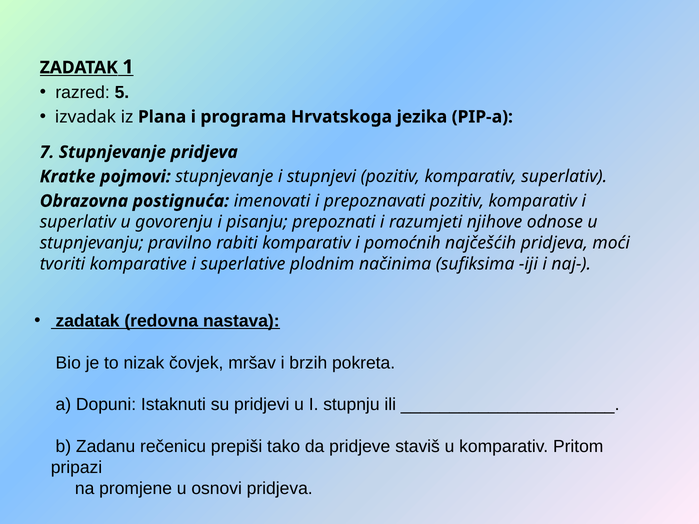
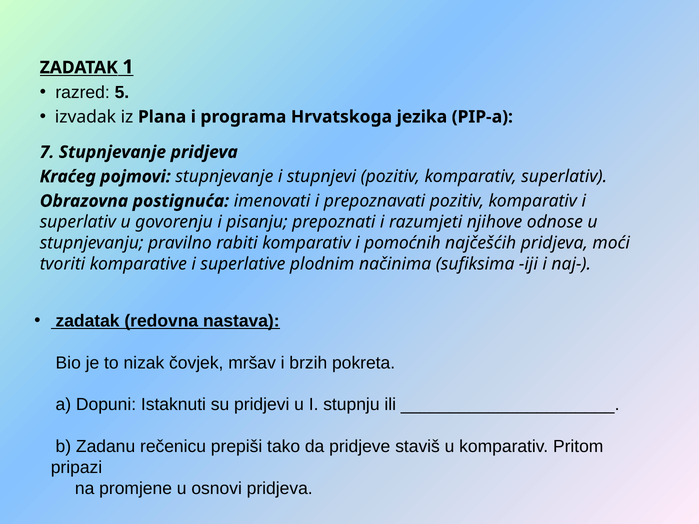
Kratke: Kratke -> Kraćeg (68, 177)
